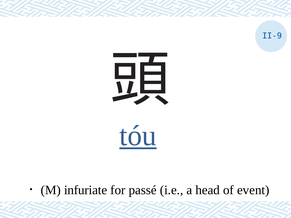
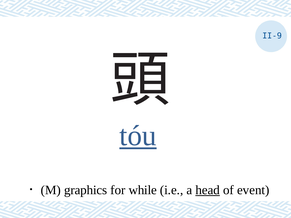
infuriate: infuriate -> graphics (86, 190)
passé: passé -> while (143, 190)
head underline: none -> present (208, 190)
